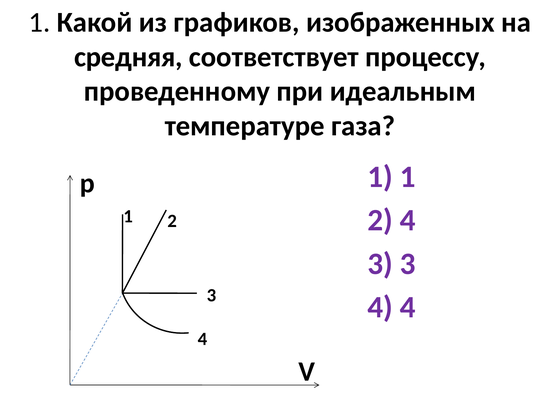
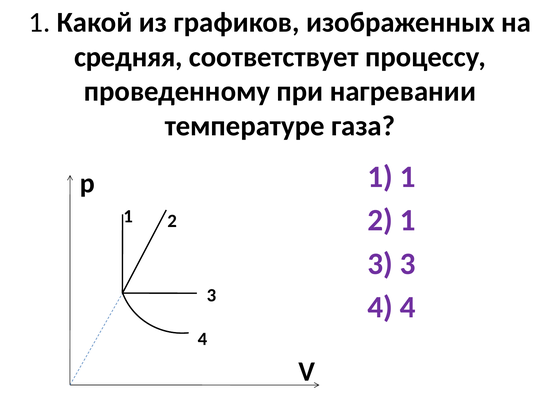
идеальным: идеальным -> нагревании (403, 91)
2 4: 4 -> 1 (408, 220)
